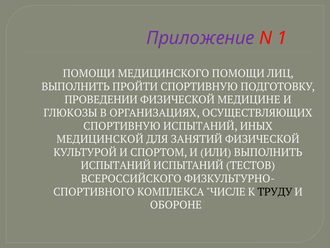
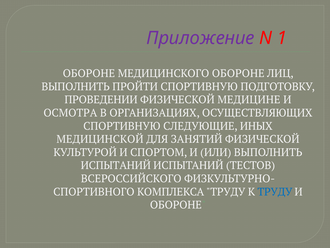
ПОМОЩИ: ПОМОЩИ -> ОБОРОНЕ (89, 73)
МЕДИЦИНСКОГО ПОМОЩИ: ПОМОЩИ -> ОБОРОНЕ (238, 73)
ГЛЮКОЗЫ: ГЛЮКОЗЫ -> ОСМОТРА (70, 113)
СПОРТИВНУЮ ИСПЫТАНИЙ: ИСПЫТАНИЙ -> СЛЕДУЮЩИЕ (200, 126)
КОМПЛЕКСА ЧИСЛЕ: ЧИСЛЕ -> ТРУДУ (226, 192)
ТРУДУ colour: black -> blue (275, 192)
